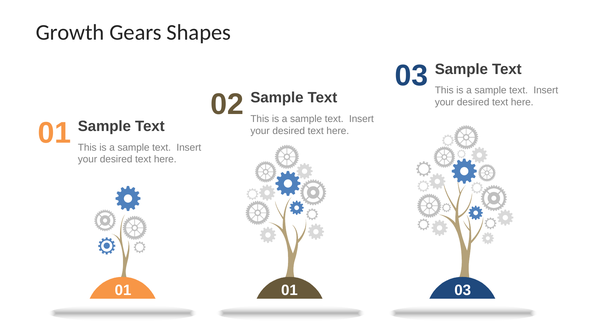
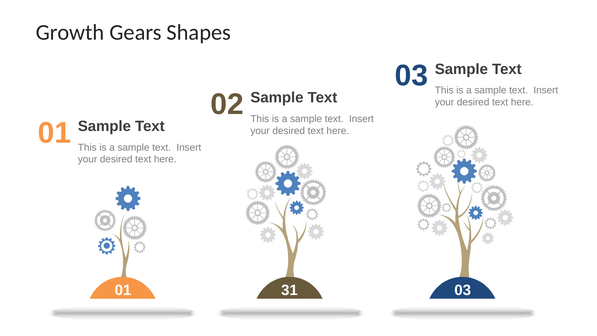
01 01: 01 -> 31 (289, 290)
